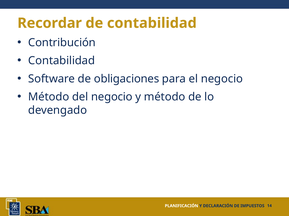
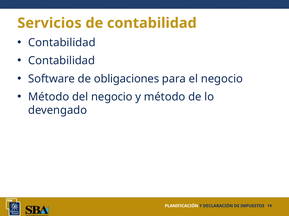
Recordar: Recordar -> Servicios (49, 23)
Contribución: Contribución -> Contabilidad (62, 43)
